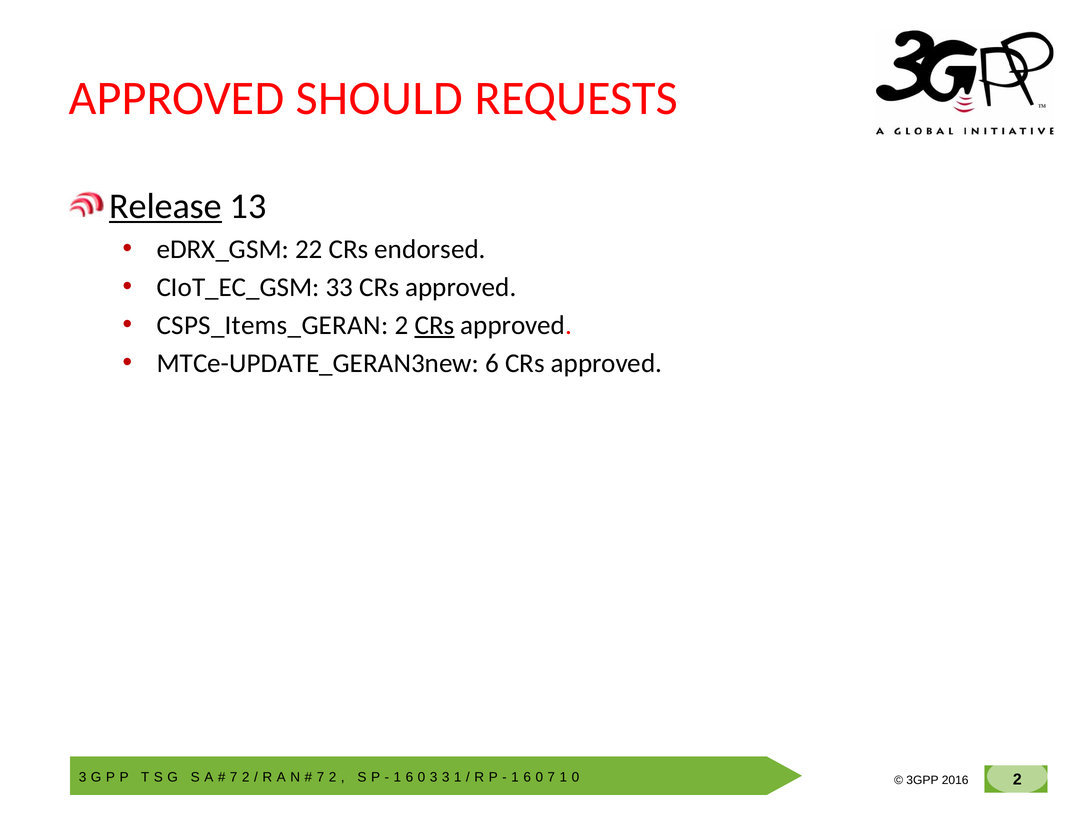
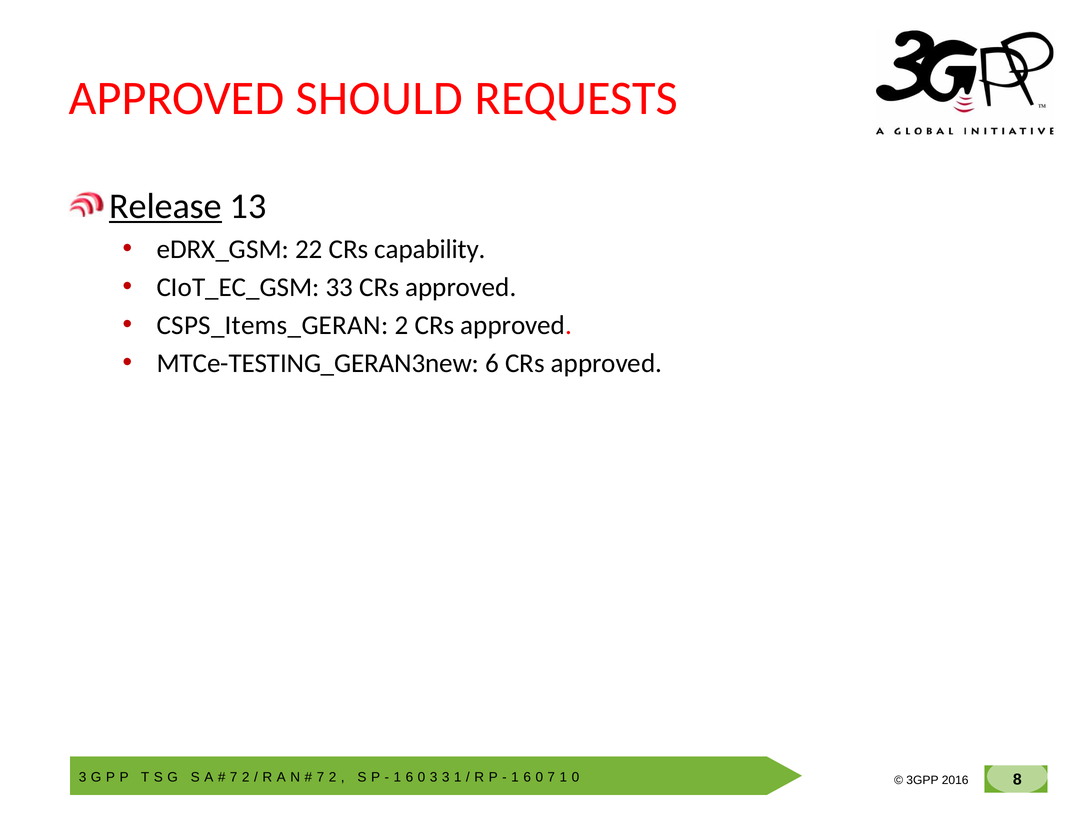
endorsed: endorsed -> capability (430, 249)
CRs underline: present -> none (434, 325)
MTCe-UPDATE_GERAN3new: MTCe-UPDATE_GERAN3new -> MTCe-TESTING_GERAN3new (318, 363)
2: 2 -> 8 (1017, 779)
